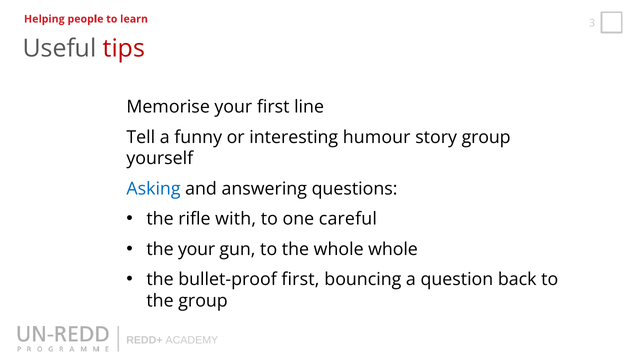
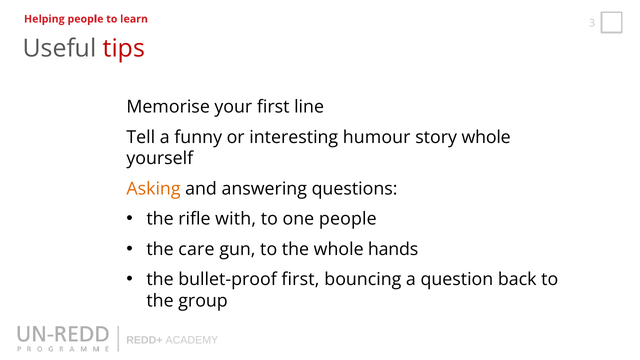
story group: group -> whole (486, 137)
Asking colour: blue -> orange (153, 189)
one careful: careful -> people (348, 219)
the your: your -> care (196, 249)
whole whole: whole -> hands (393, 249)
